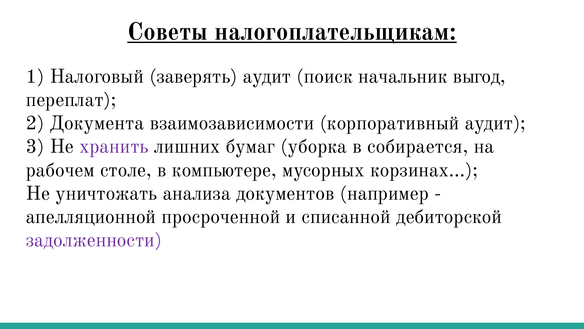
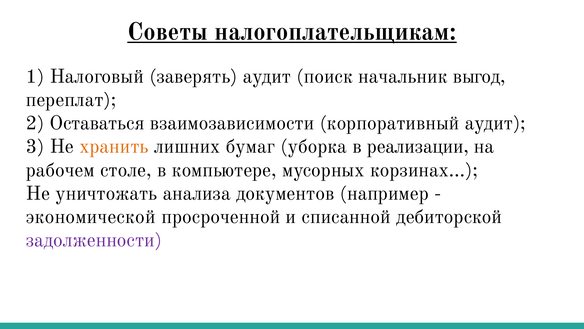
Документа: Документа -> Оставаться (97, 123)
хранить colour: purple -> orange (114, 146)
собирается: собирается -> реализации (418, 146)
апелляционной: апелляционной -> экономической (91, 216)
